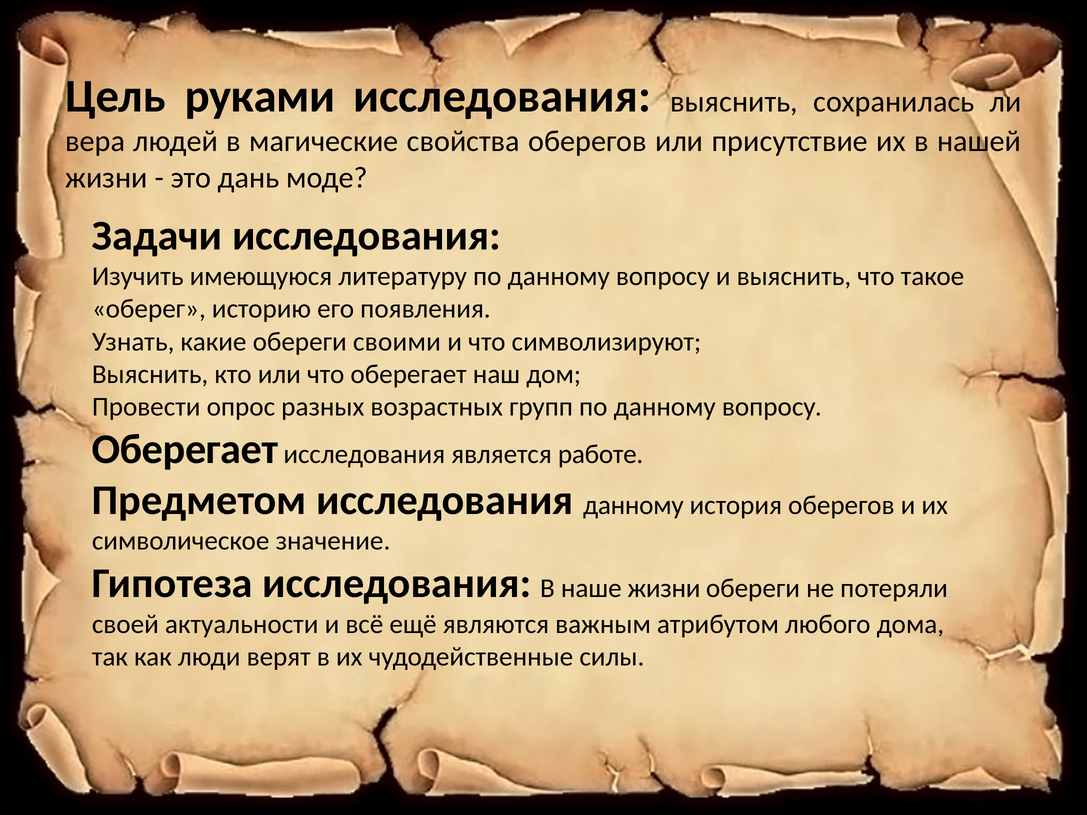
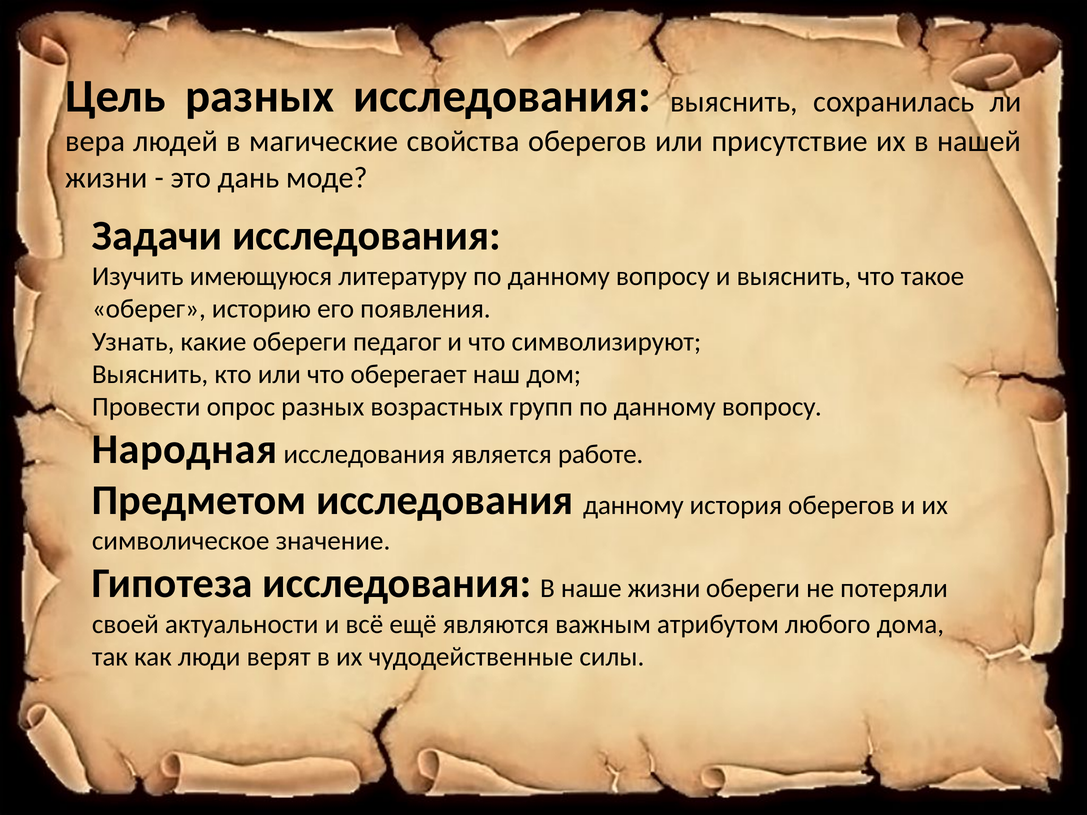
Цель руками: руками -> разных (260, 96)
своими: своими -> педагог (397, 342)
Оберегает: Оберегает -> Народная (185, 450)
